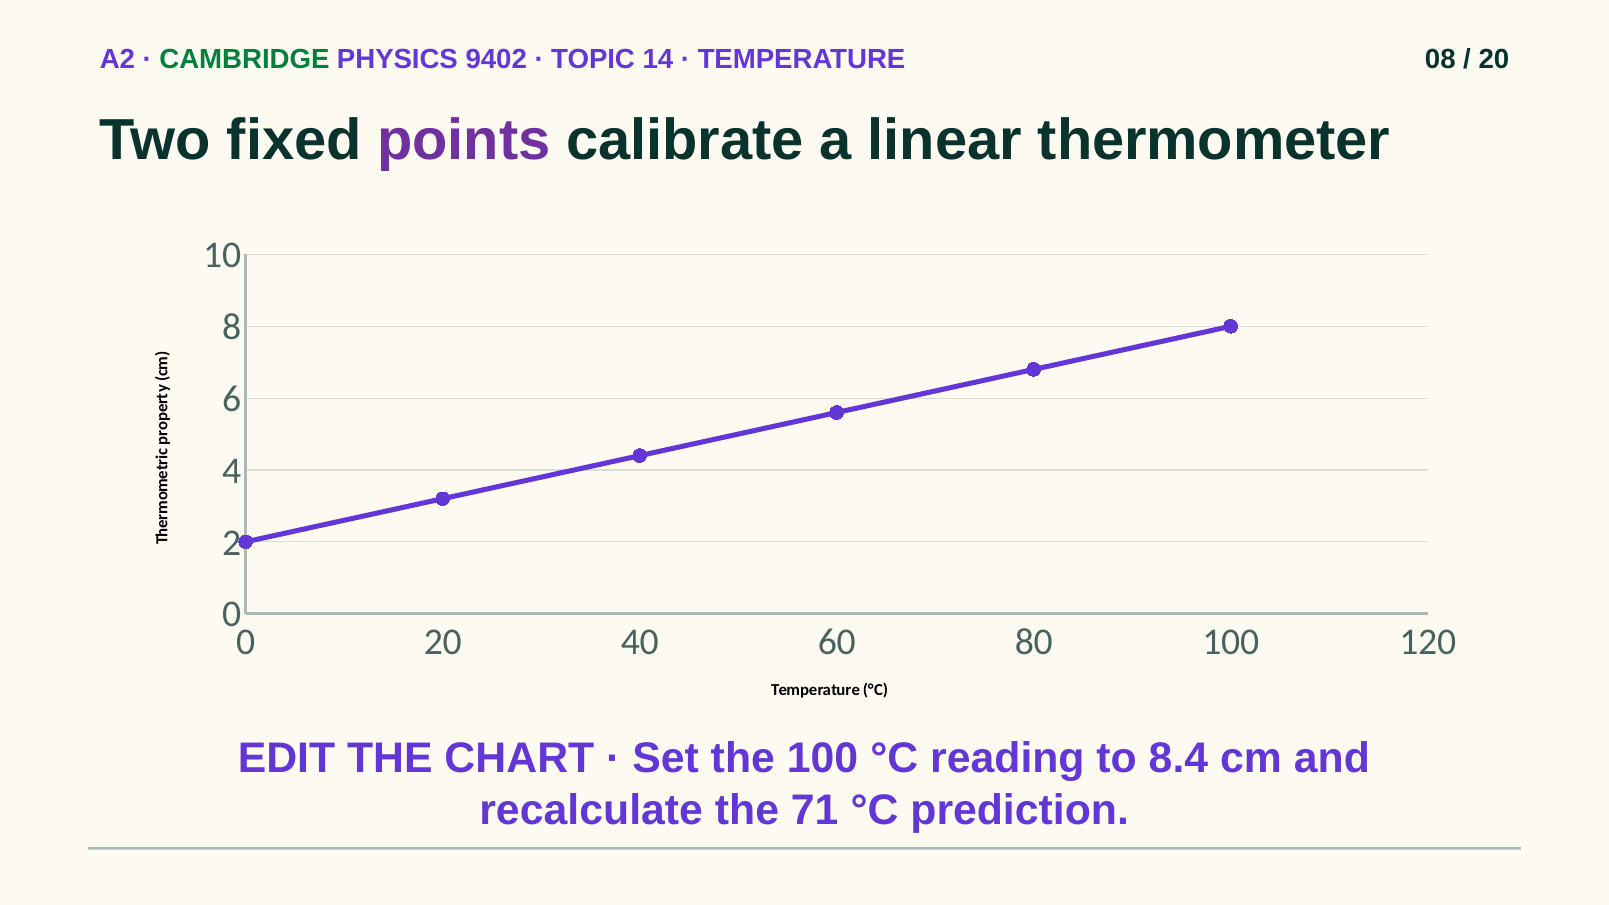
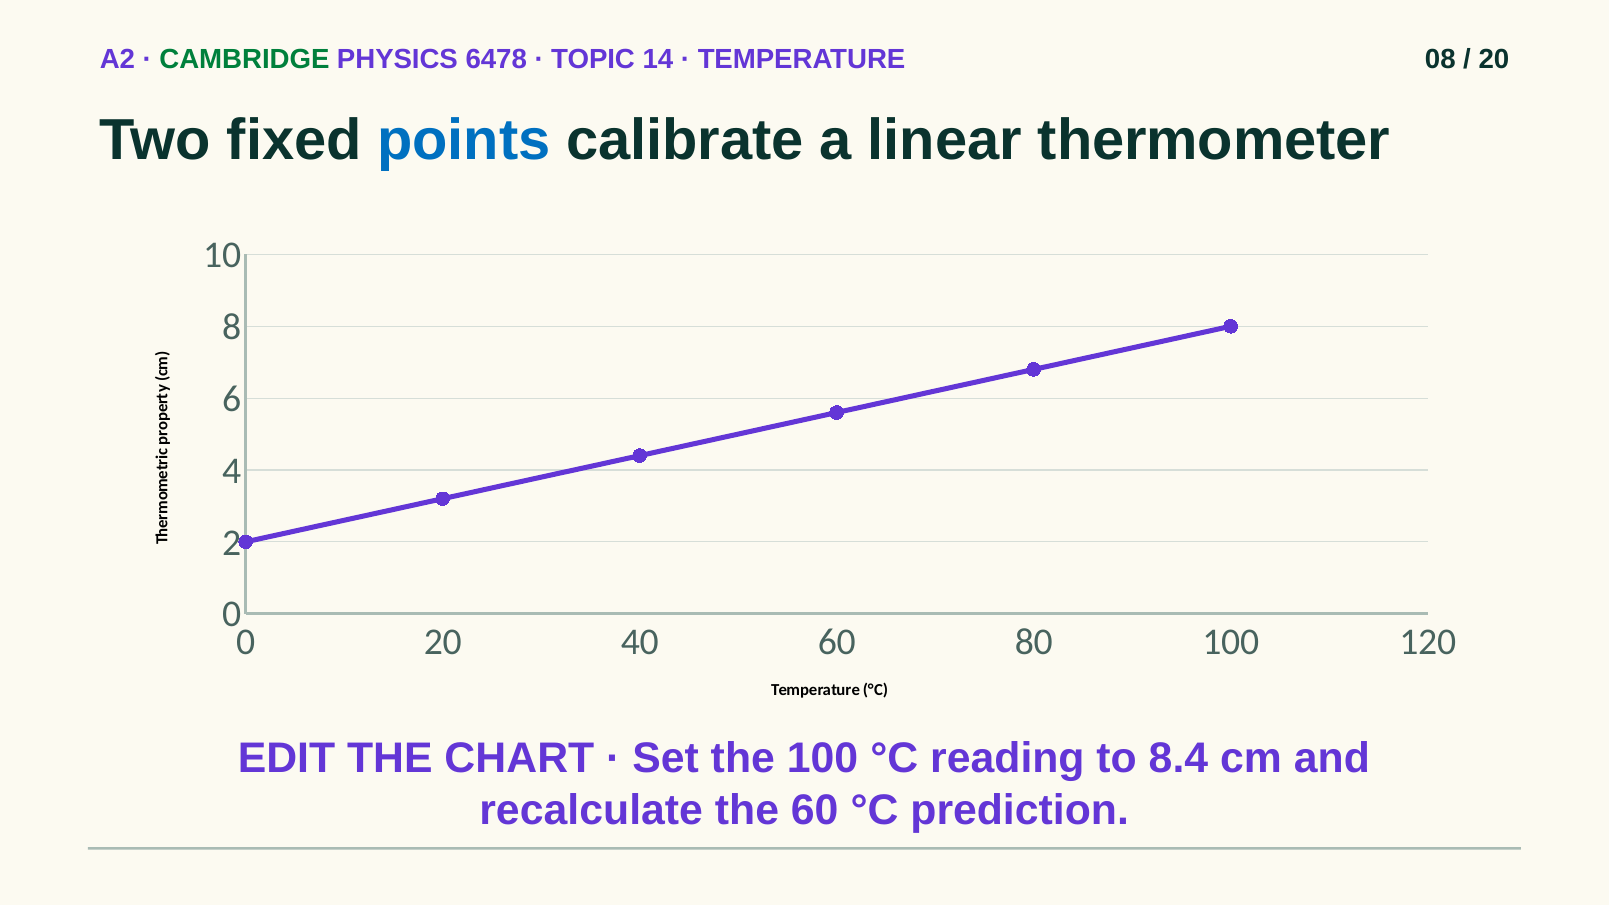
9402: 9402 -> 6478 (496, 60)
points colour: purple -> blue (464, 140)
the 71: 71 -> 60 (815, 810)
